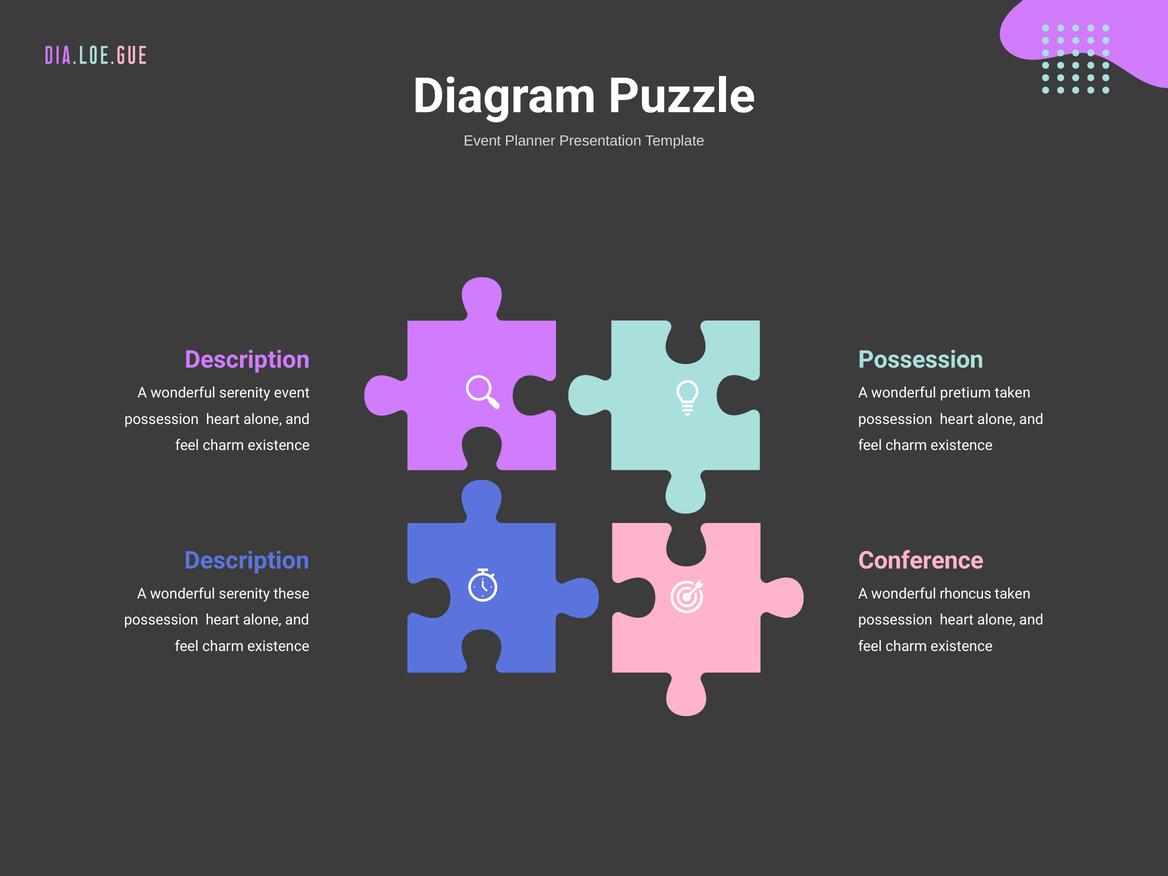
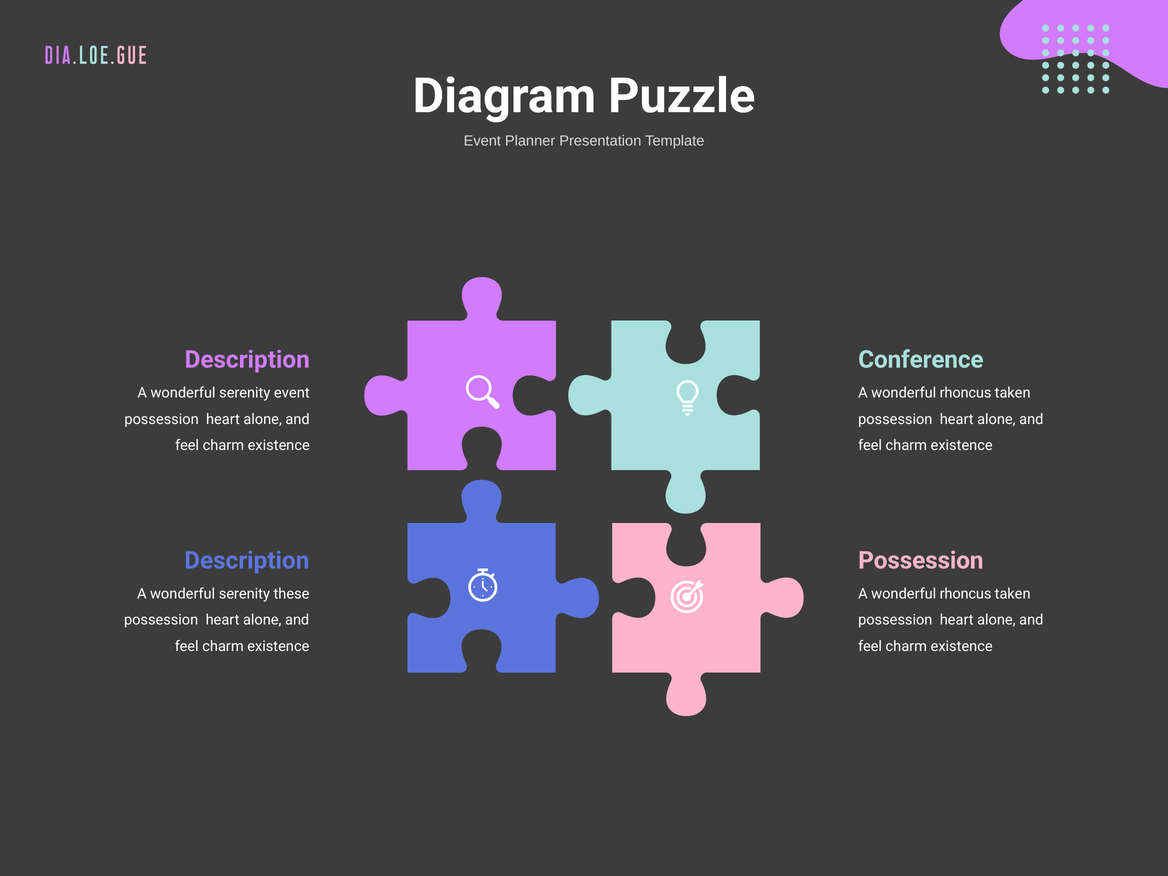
Possession: Possession -> Conference (921, 360)
pretium: pretium -> rhoncus (966, 393)
Conference: Conference -> Possession (921, 560)
